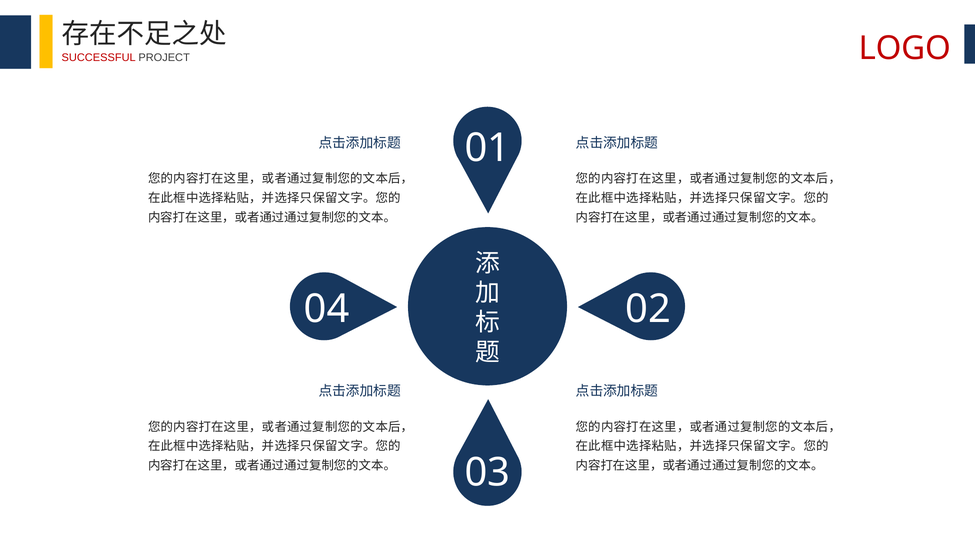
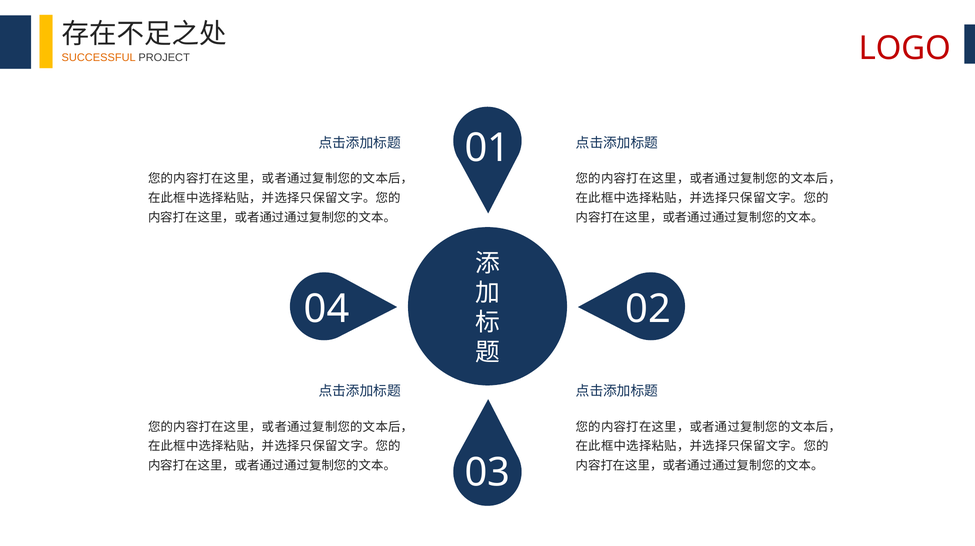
SUCCESSFUL colour: red -> orange (99, 58)
